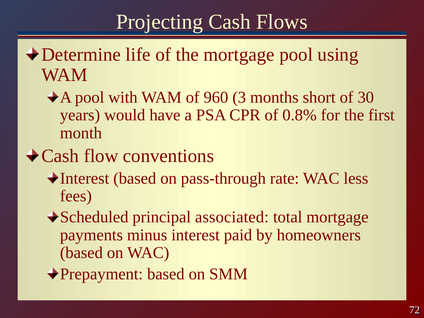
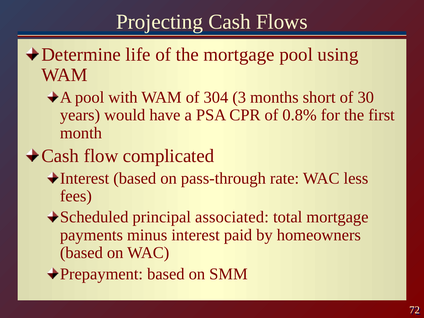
960: 960 -> 304 (216, 97)
conventions: conventions -> complicated (169, 156)
